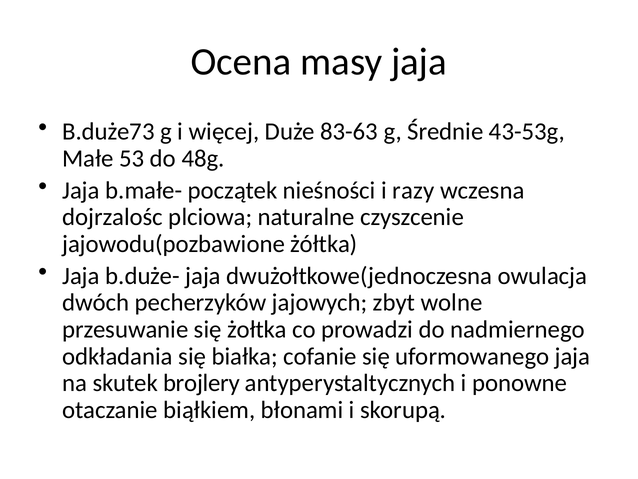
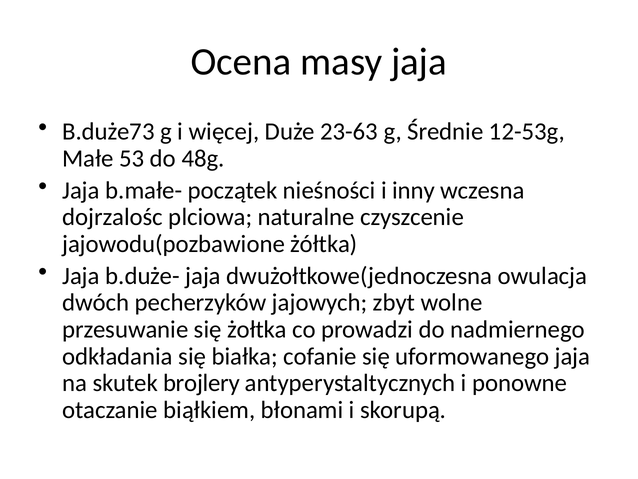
83-63: 83-63 -> 23-63 (349, 131)
43-53g: 43-53g -> 12-53g (527, 131)
razy: razy -> inny (414, 190)
